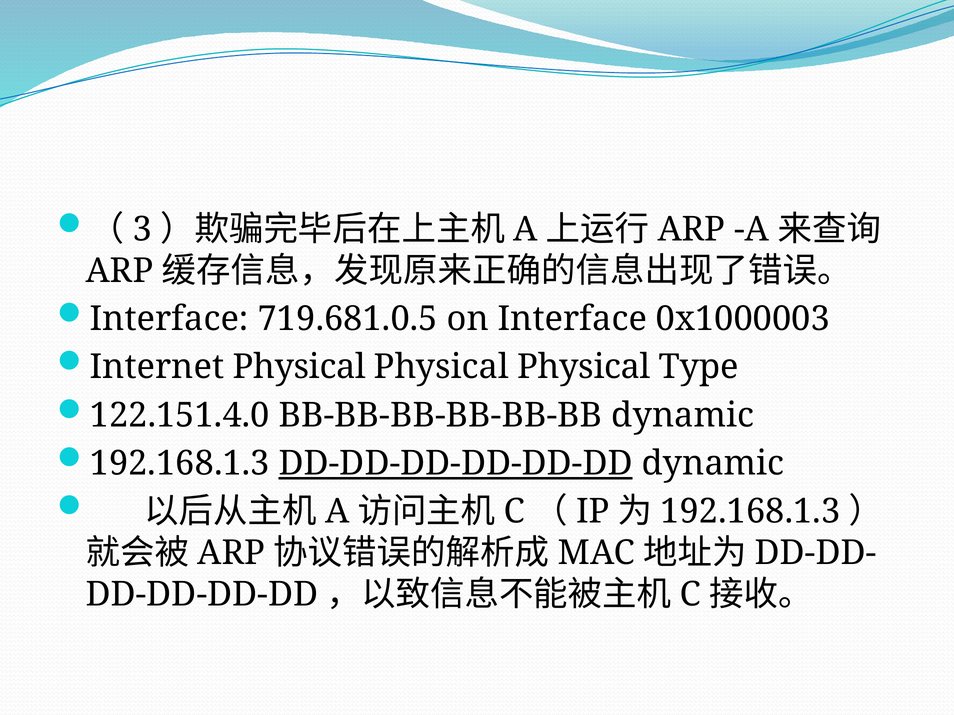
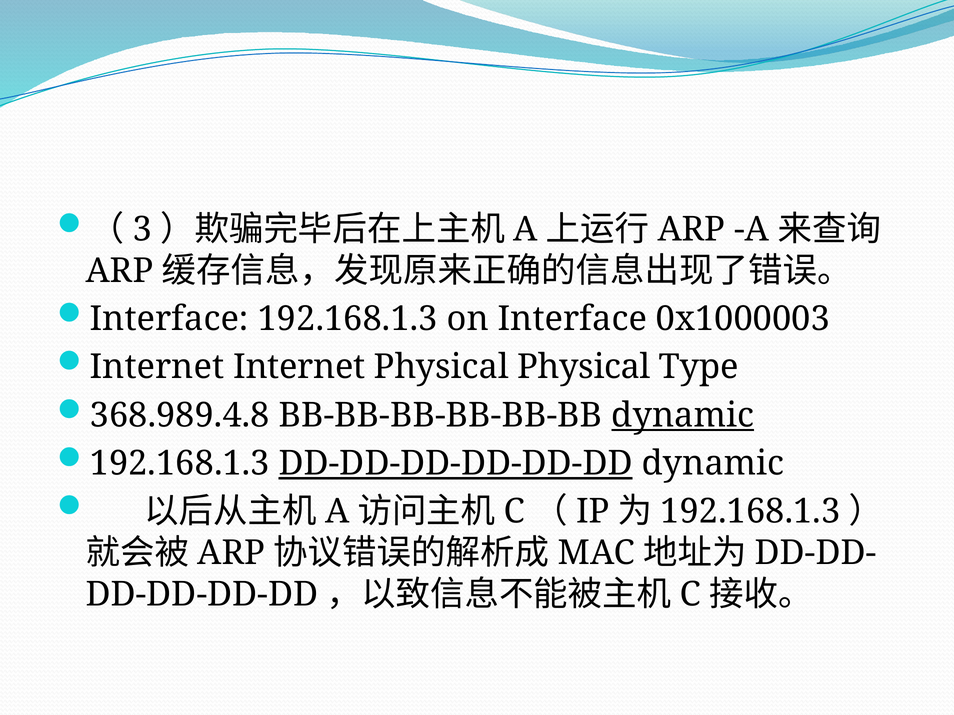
Interface 719.681.0.5: 719.681.0.5 -> 192.168.1.3 (348, 319)
Internet Physical: Physical -> Internet (299, 367)
122.151.4.0: 122.151.4.0 -> 368.989.4.8 (180, 416)
dynamic underline: none -> present (683, 416)
